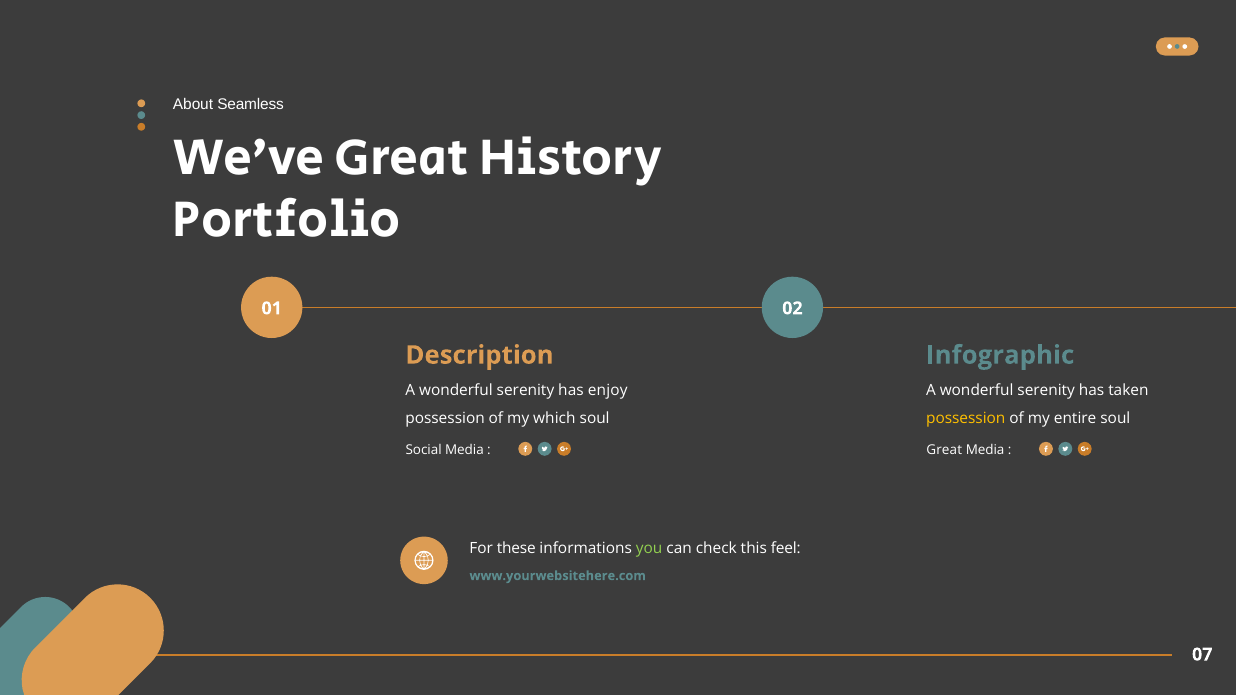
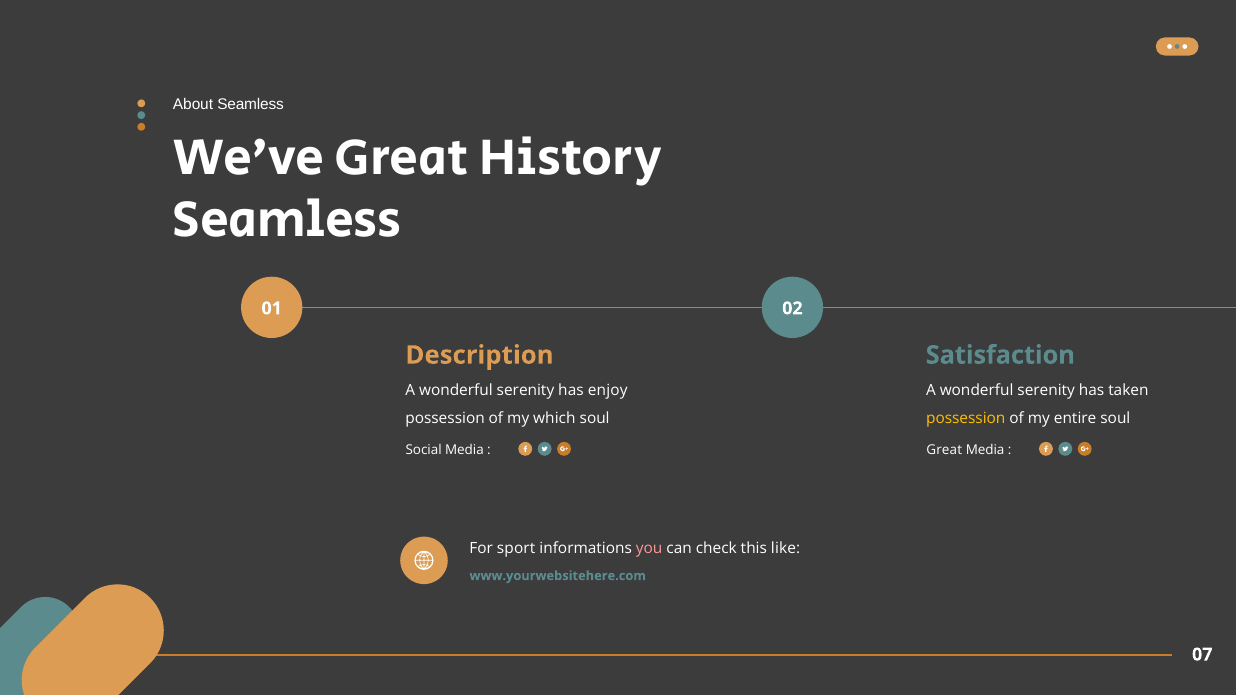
Portfolio: Portfolio -> Seamless (287, 219)
Infographic: Infographic -> Satisfaction (1000, 355)
these: these -> sport (516, 549)
you colour: light green -> pink (649, 549)
feel: feel -> like (786, 549)
